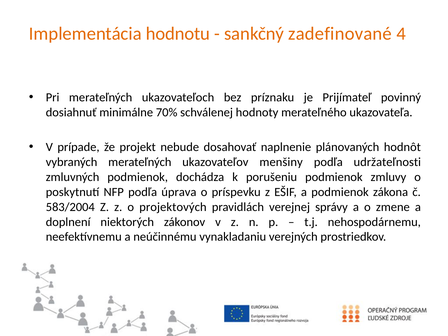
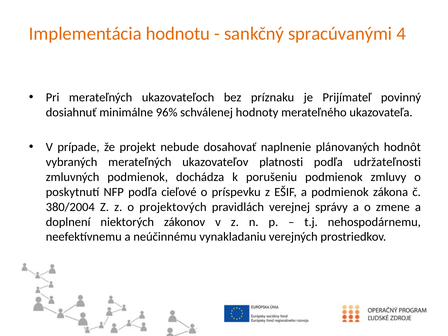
zadefinované: zadefinované -> spracúvanými (340, 34)
70%: 70% -> 96% (167, 112)
menšiny: menšiny -> platnosti (281, 162)
úprava: úprava -> cieľové (179, 192)
583/2004: 583/2004 -> 380/2004 (70, 207)
